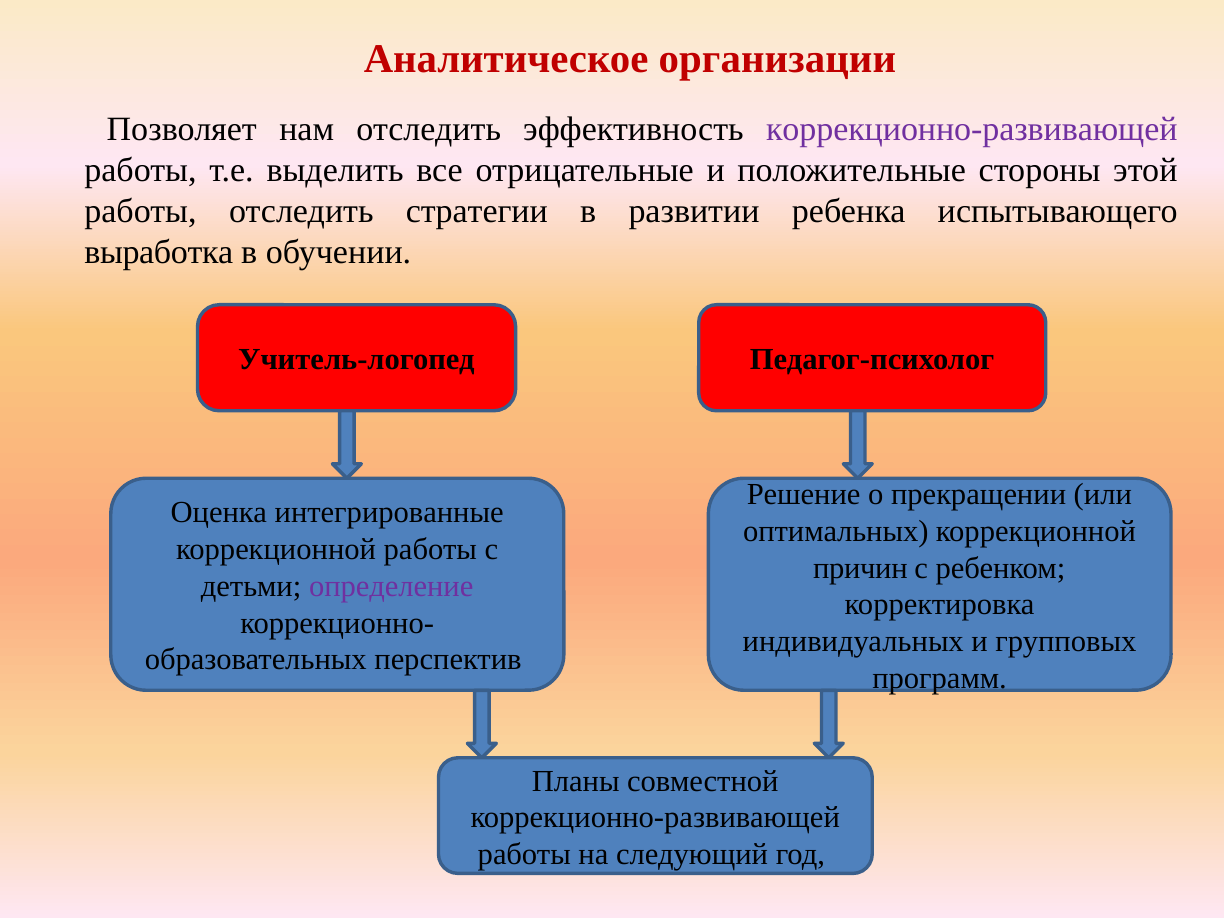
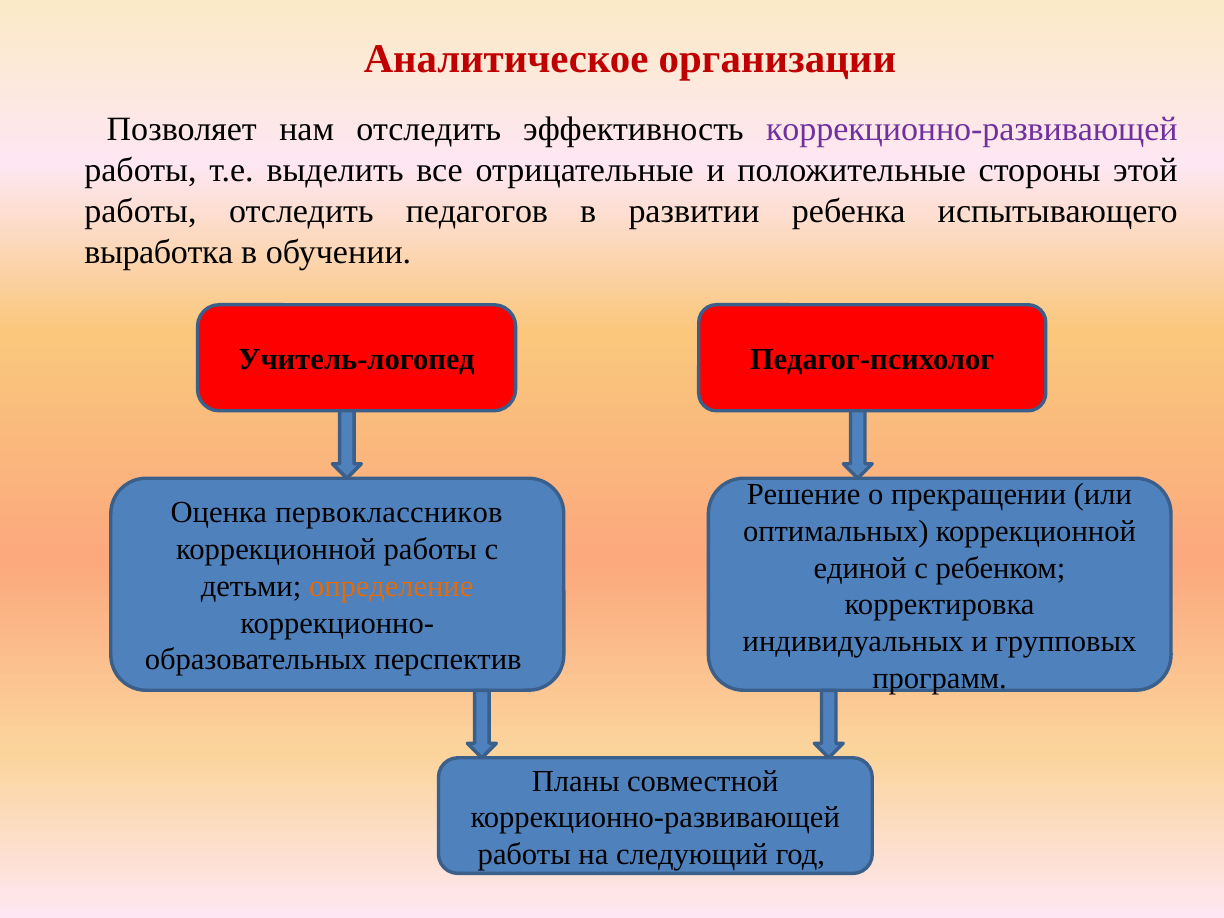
стратегии: стратегии -> педагогов (477, 211)
интегрированные: интегрированные -> первоклассников (389, 513)
причин: причин -> единой (860, 568)
определение colour: purple -> orange (391, 586)
